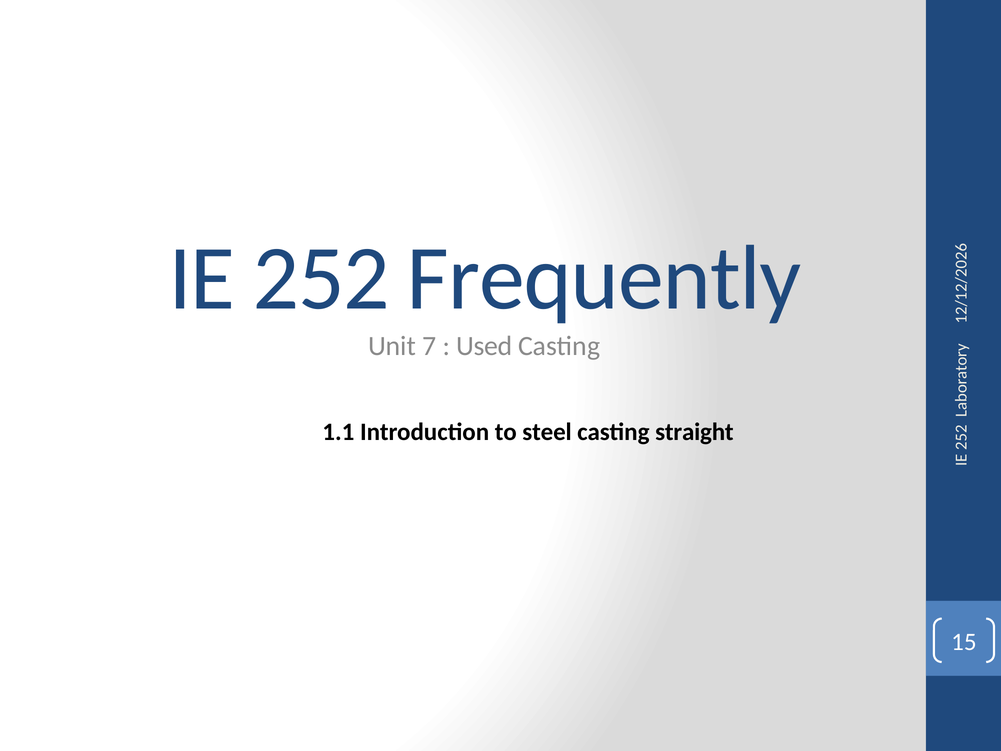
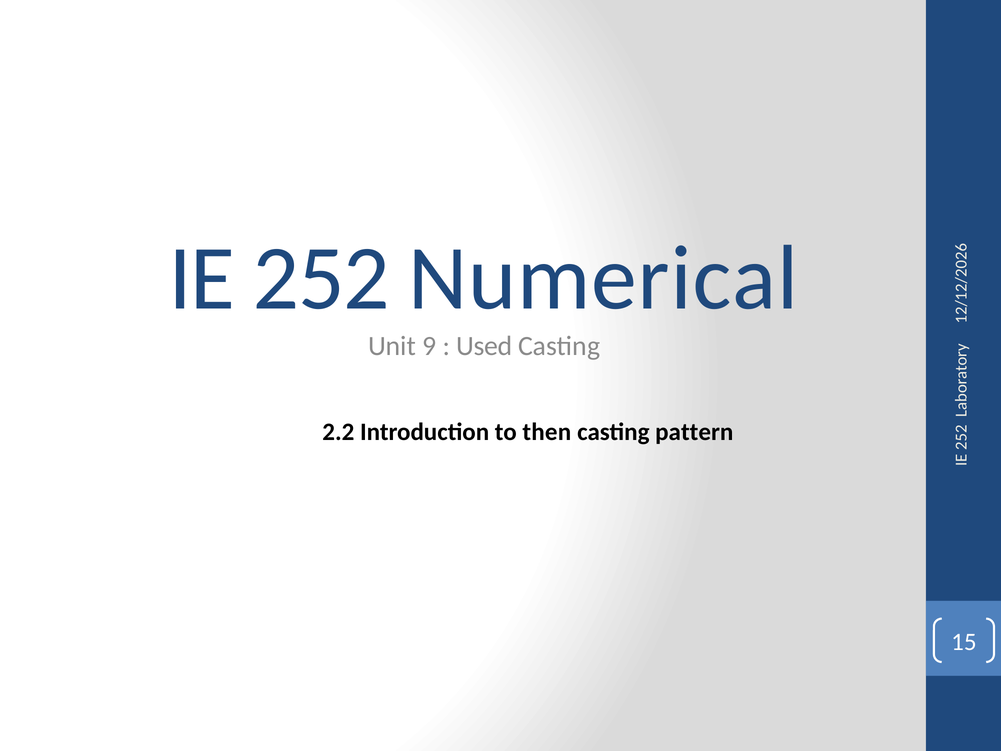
Frequently: Frequently -> Numerical (603, 279)
7: 7 -> 9 (429, 346)
1.1: 1.1 -> 2.2 (338, 432)
steel: steel -> then (547, 432)
straight: straight -> pattern (694, 432)
